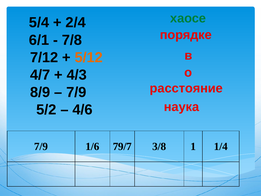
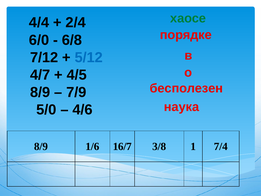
5/4: 5/4 -> 4/4 (39, 23)
6/1: 6/1 -> 6/0 (39, 40)
7/8: 7/8 -> 6/8 (72, 40)
5/12 colour: orange -> blue (89, 57)
4/3: 4/3 -> 4/5 (77, 75)
расстояние: расстояние -> бесполезен (186, 88)
5/2: 5/2 -> 5/0 (46, 110)
7/9: 7/9 -> 8/9 (41, 146)
79/7: 79/7 -> 16/7 (122, 146)
1/4: 1/4 -> 7/4 (221, 146)
